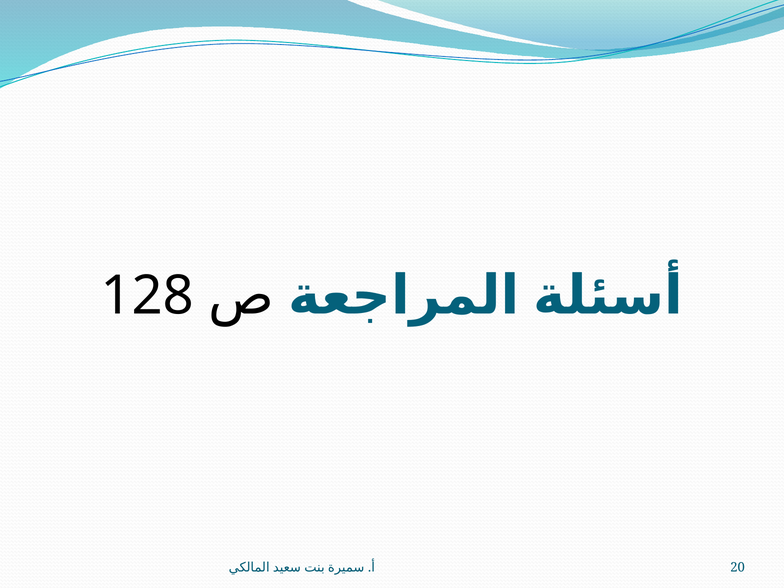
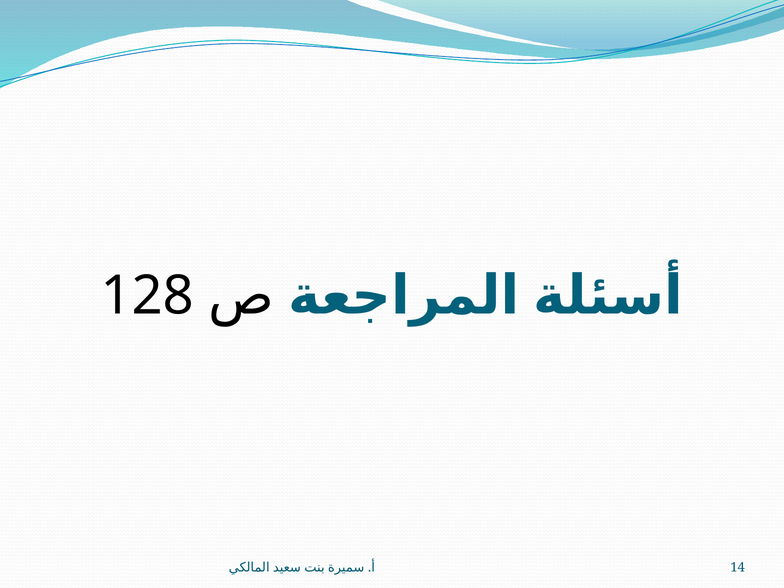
20: 20 -> 14 (738, 567)
